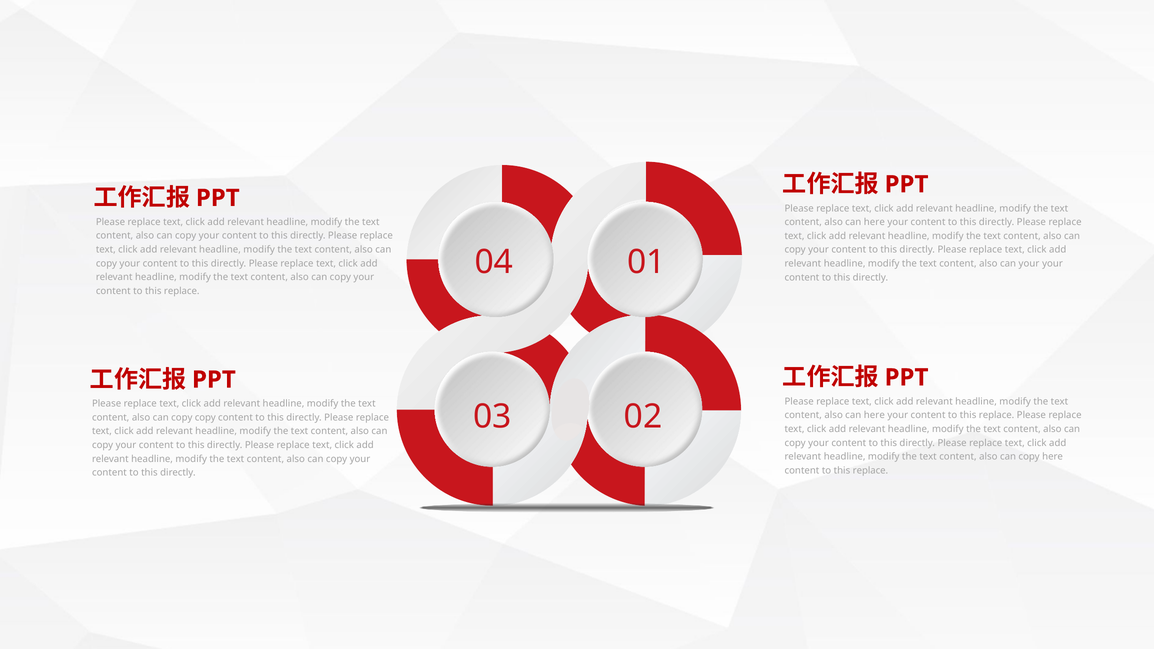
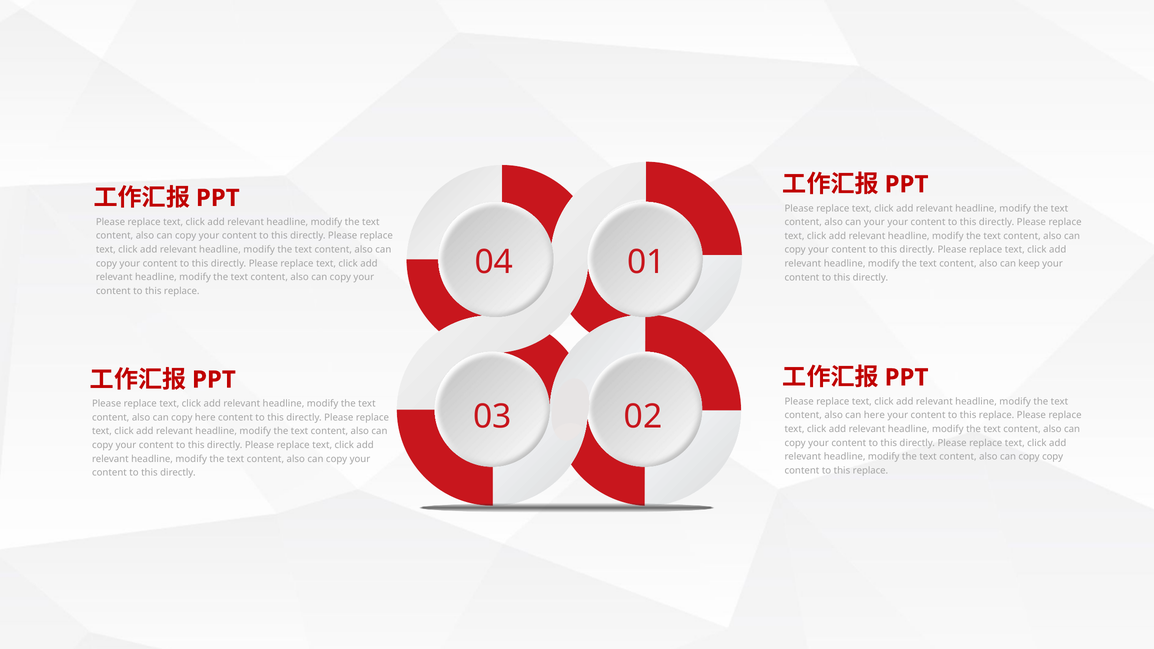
here: here -> your (874, 222)
can your: your -> keep (1029, 264)
copy copy: copy -> here (205, 418)
copy here: here -> copy (1053, 457)
